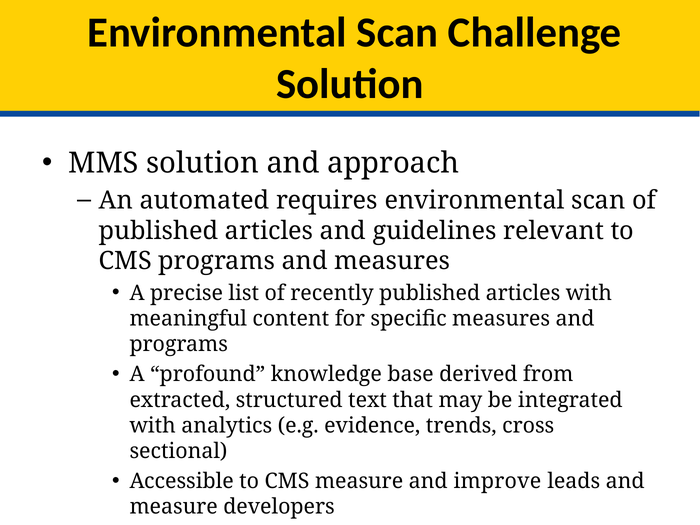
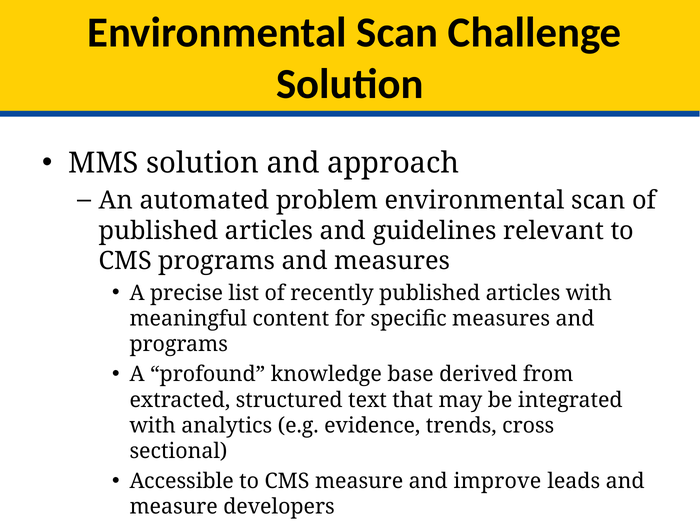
requires: requires -> problem (327, 200)
